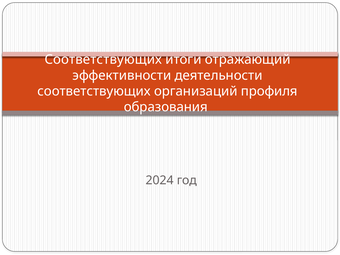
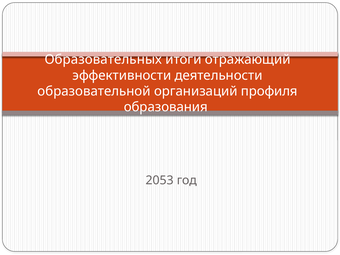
Соответствующих: Соответствующих -> Образовательных (103, 60)
соответствующих: соответствующих -> образовательной (94, 91)
2024: 2024 -> 2053 (160, 180)
